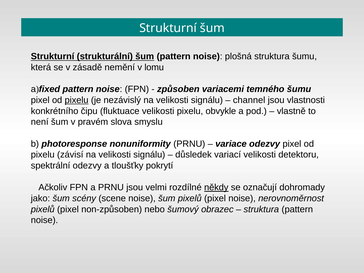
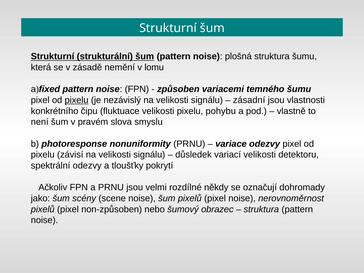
channel: channel -> zásadní (249, 100)
obvykle: obvykle -> pohybu (221, 111)
někdy underline: present -> none (216, 187)
